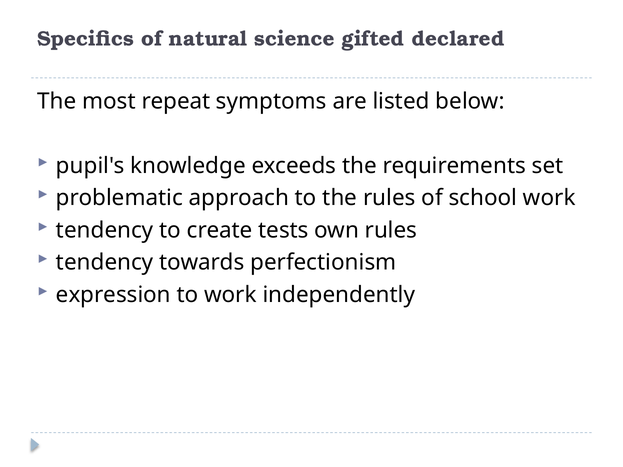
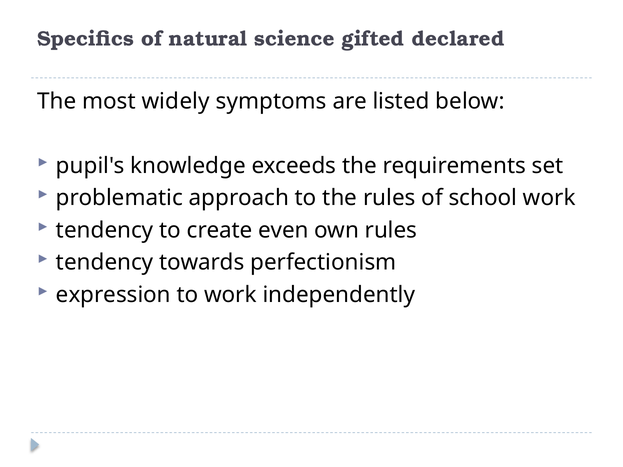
repeat: repeat -> widely (176, 101)
tests: tests -> even (284, 230)
